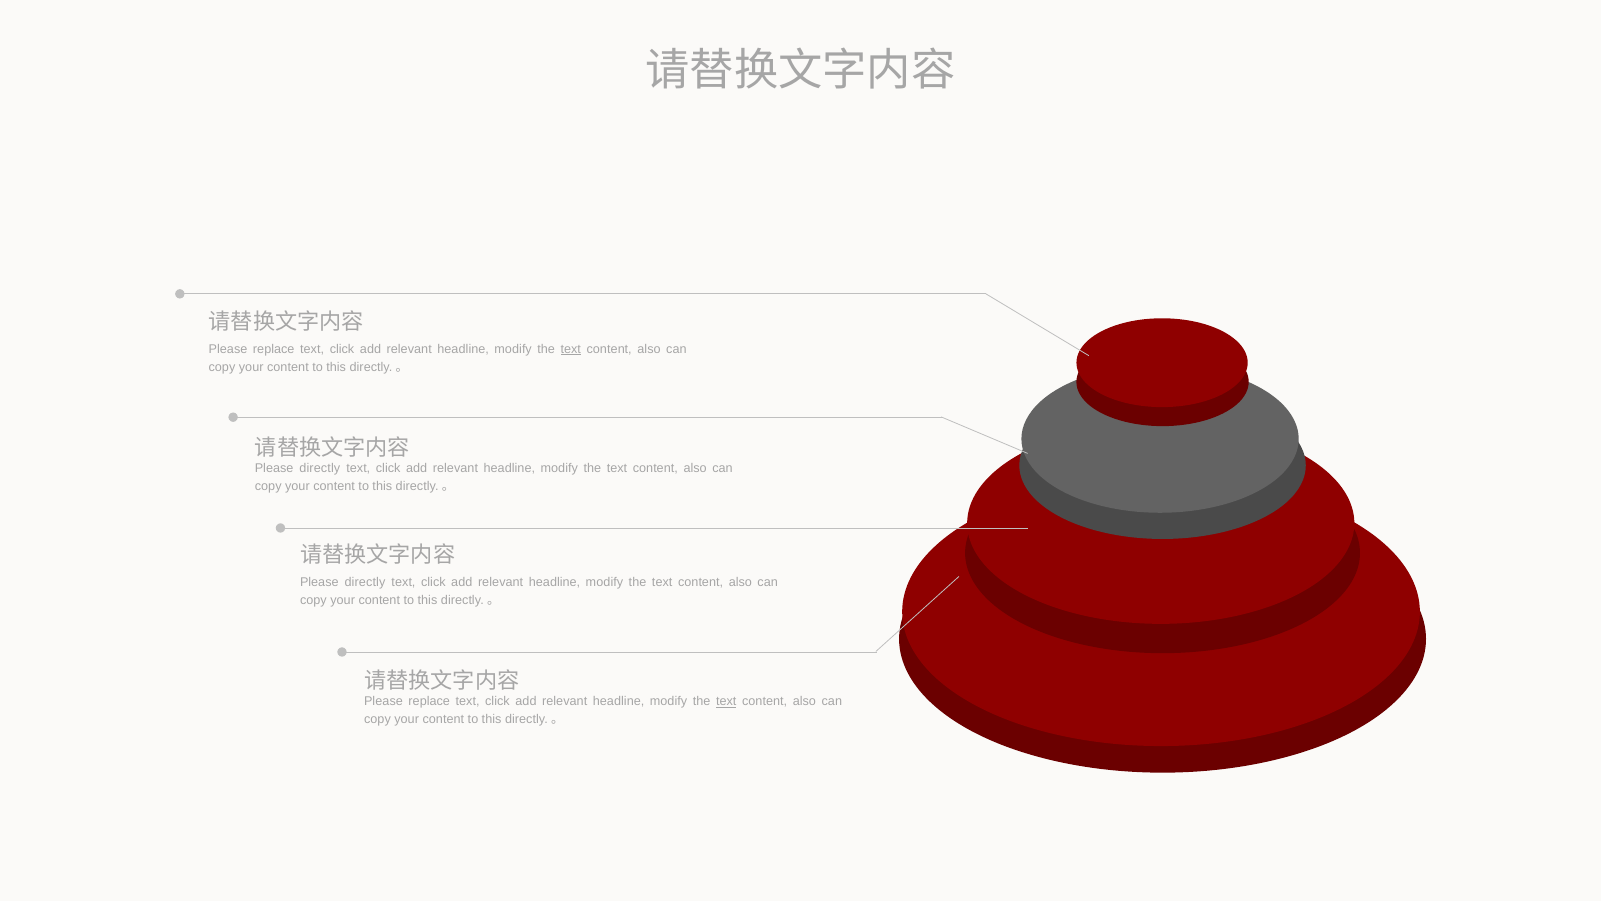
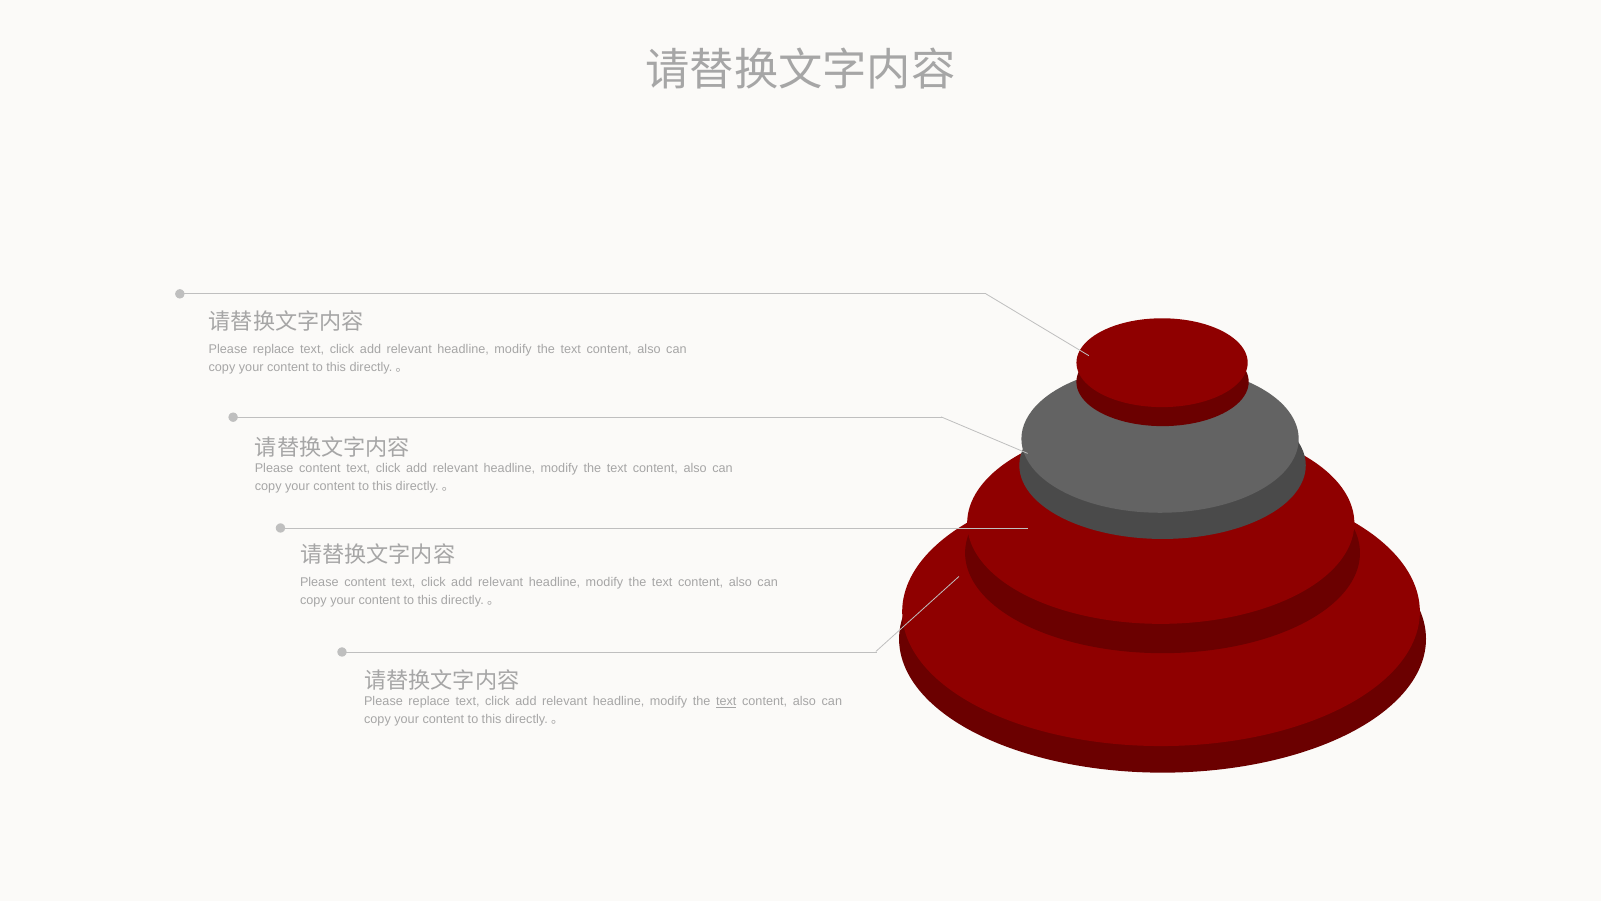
text underline: present -> none (571, 349)
directly: directly -> content (320, 468)
directly: directly -> content (365, 582)
